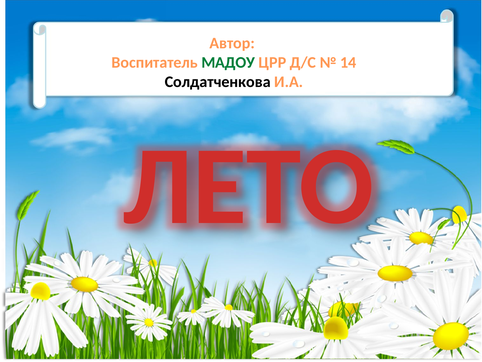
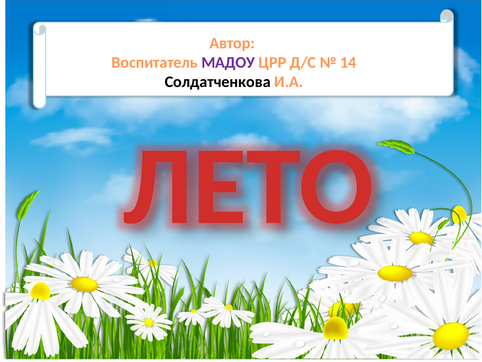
МАДОУ colour: green -> purple (228, 63)
